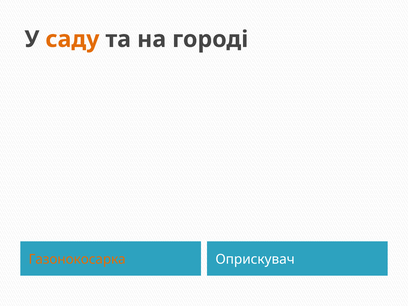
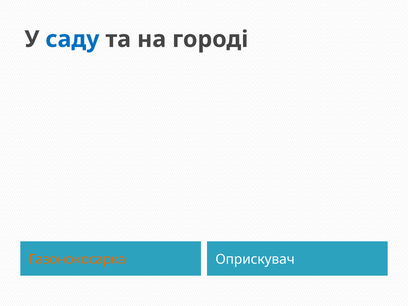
саду colour: orange -> blue (72, 39)
